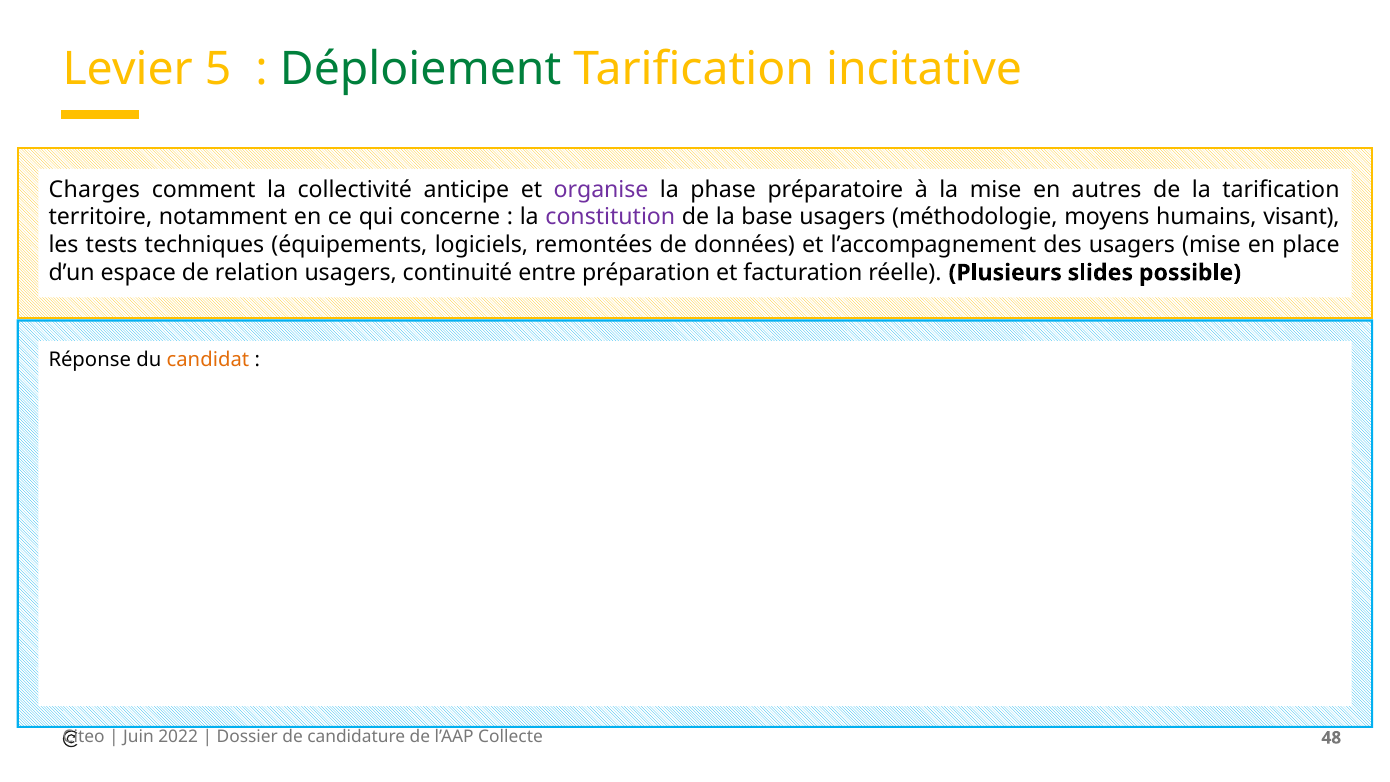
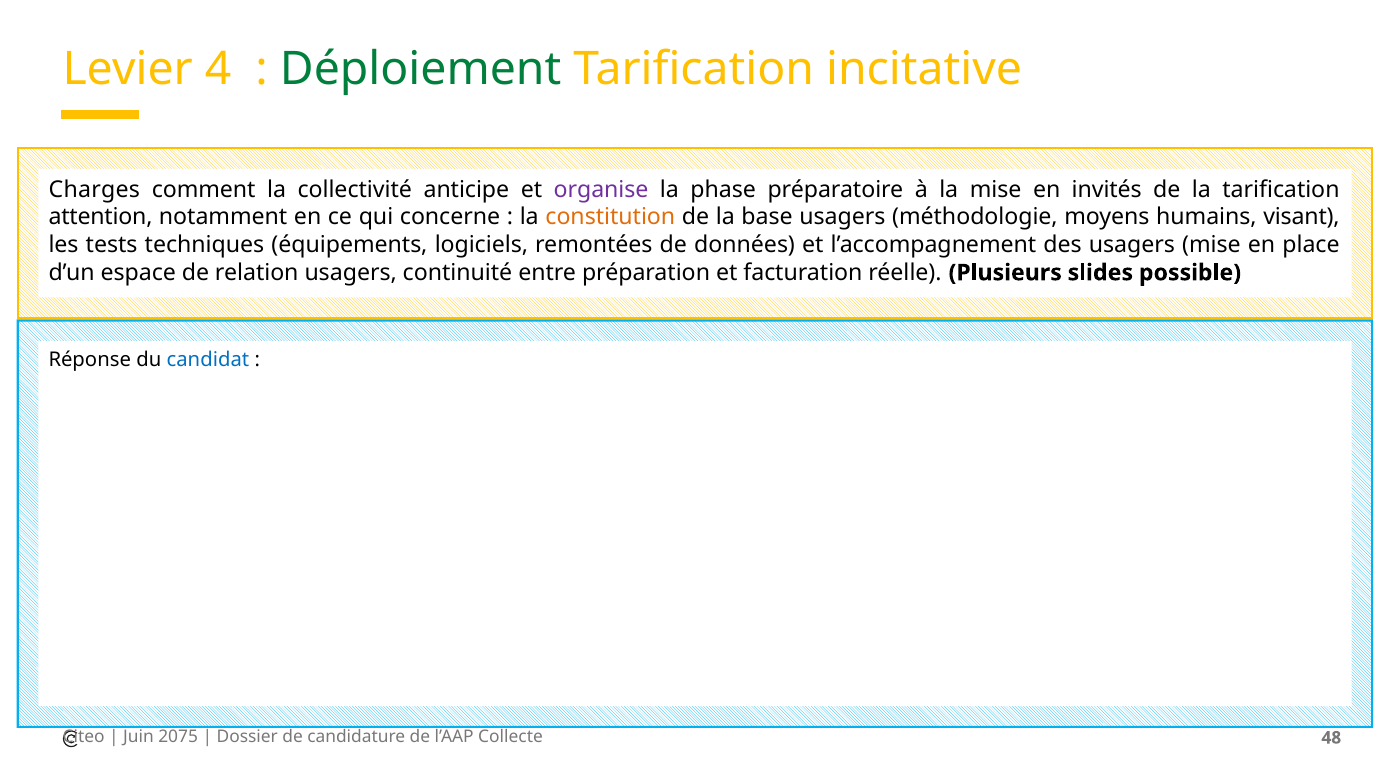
5: 5 -> 4 (218, 69)
autres: autres -> invités (1107, 189)
territoire: territoire -> attention (100, 217)
constitution colour: purple -> orange (610, 217)
candidat colour: orange -> blue (208, 360)
2022: 2022 -> 2075 (178, 737)
